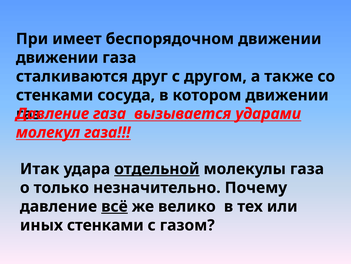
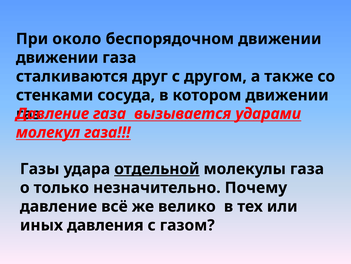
имеет: имеет -> около (77, 39)
Итак: Итак -> Газы (40, 168)
всё underline: present -> none (114, 206)
иных стенками: стенками -> давления (105, 225)
